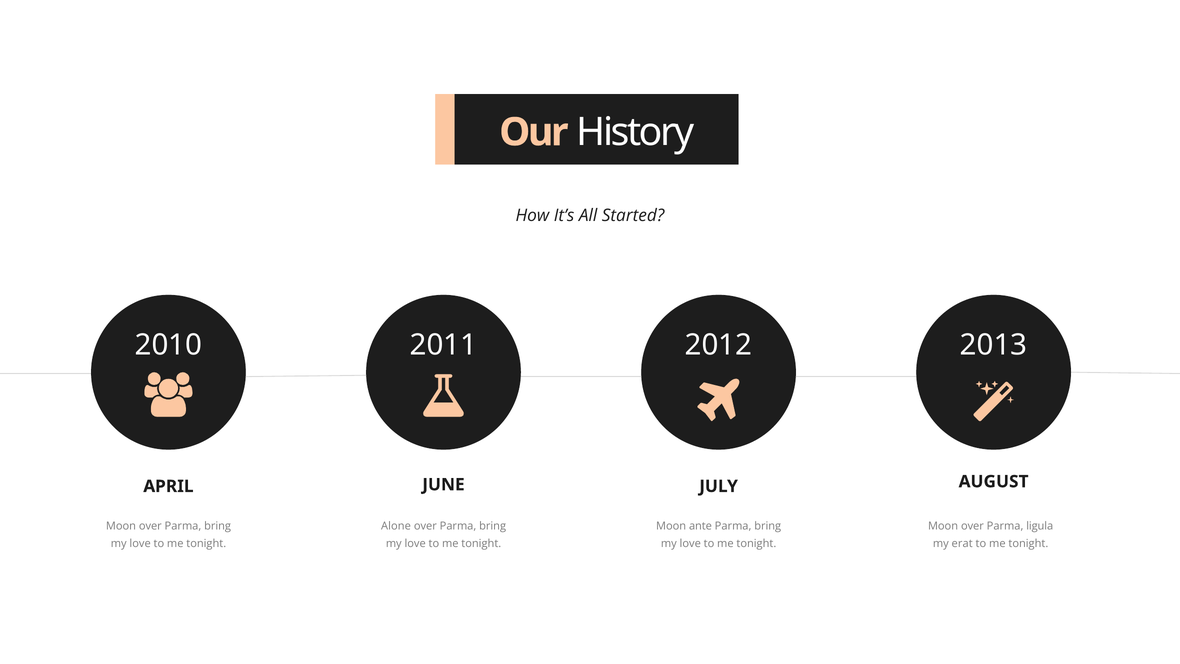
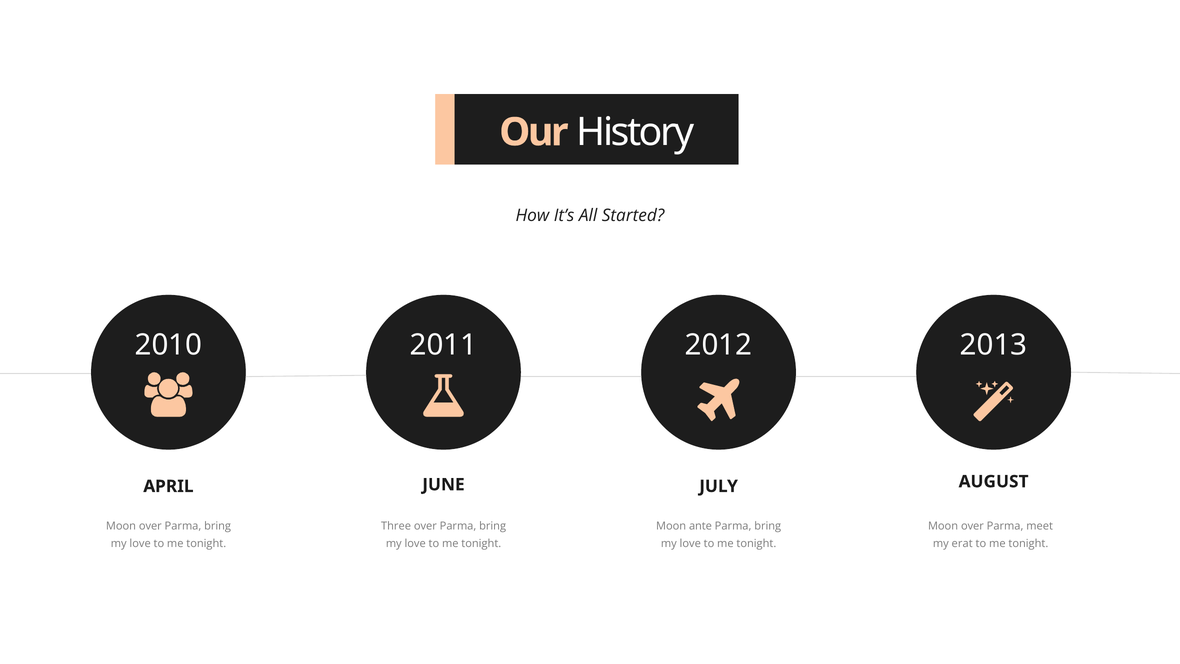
Alone: Alone -> Three (396, 526)
ligula: ligula -> meet (1040, 526)
